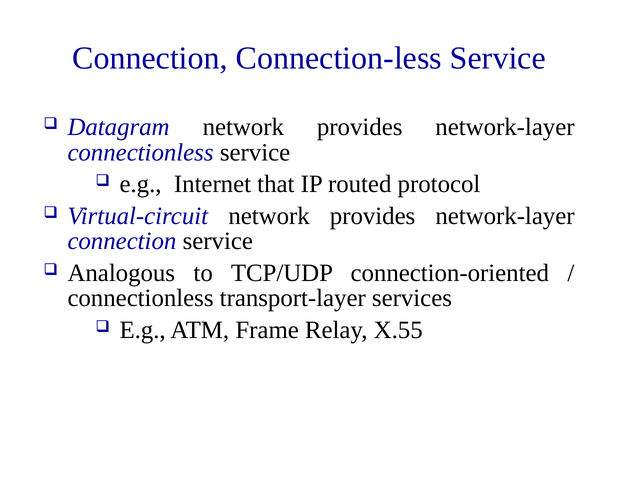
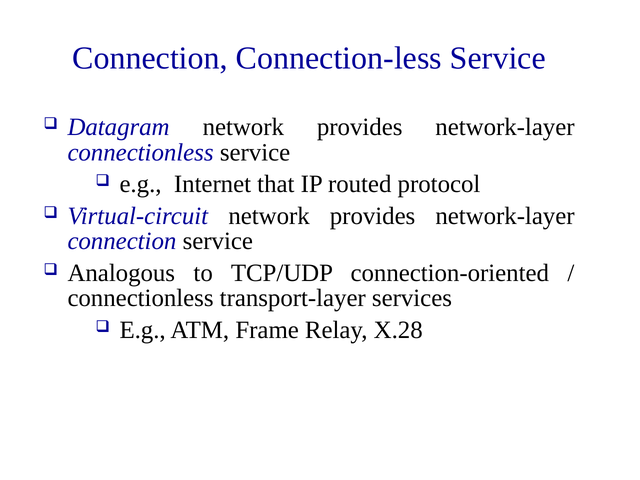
X.55: X.55 -> X.28 (398, 330)
